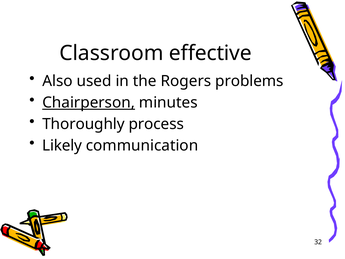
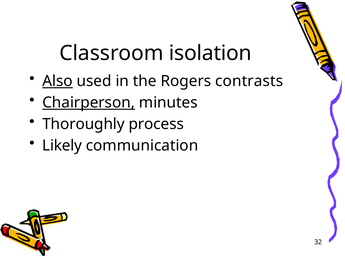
effective: effective -> isolation (210, 53)
Also underline: none -> present (57, 81)
problems: problems -> contrasts (249, 81)
